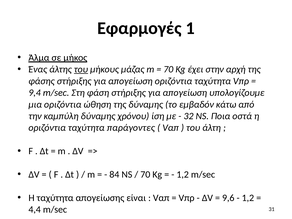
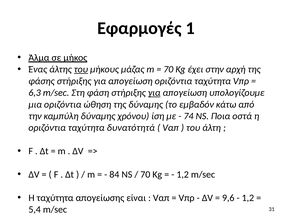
9,4: 9,4 -> 6,3 (35, 93)
για underline: none -> present (154, 93)
32: 32 -> 74 (189, 116)
παράγοντες: παράγοντες -> δυνατότητά (131, 128)
4,4: 4,4 -> 5,4 (35, 210)
